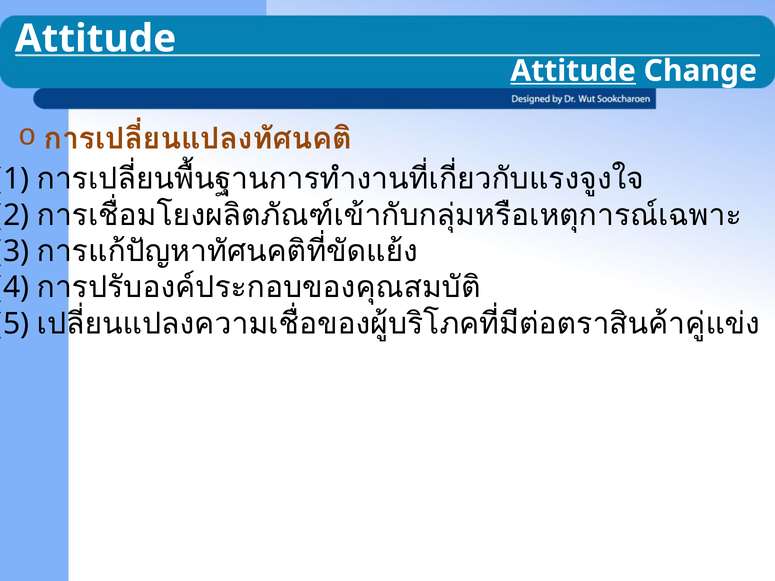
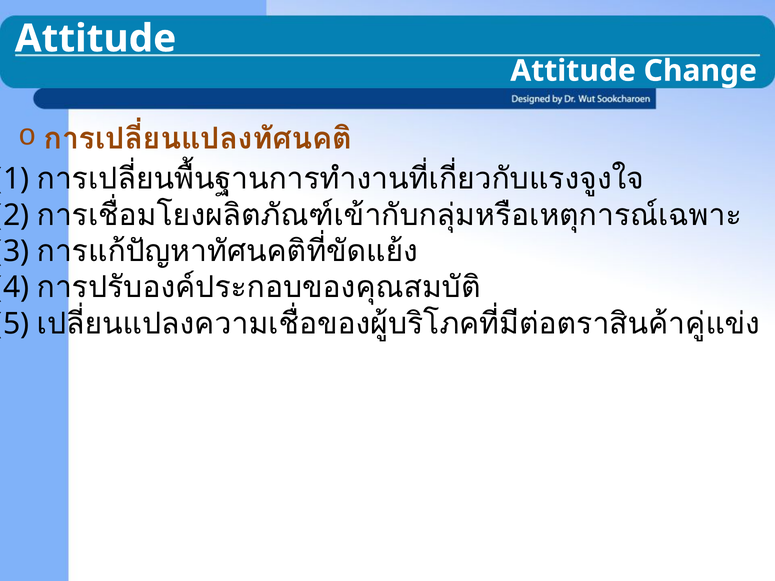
Attitude underline: present -> none (573, 71)
